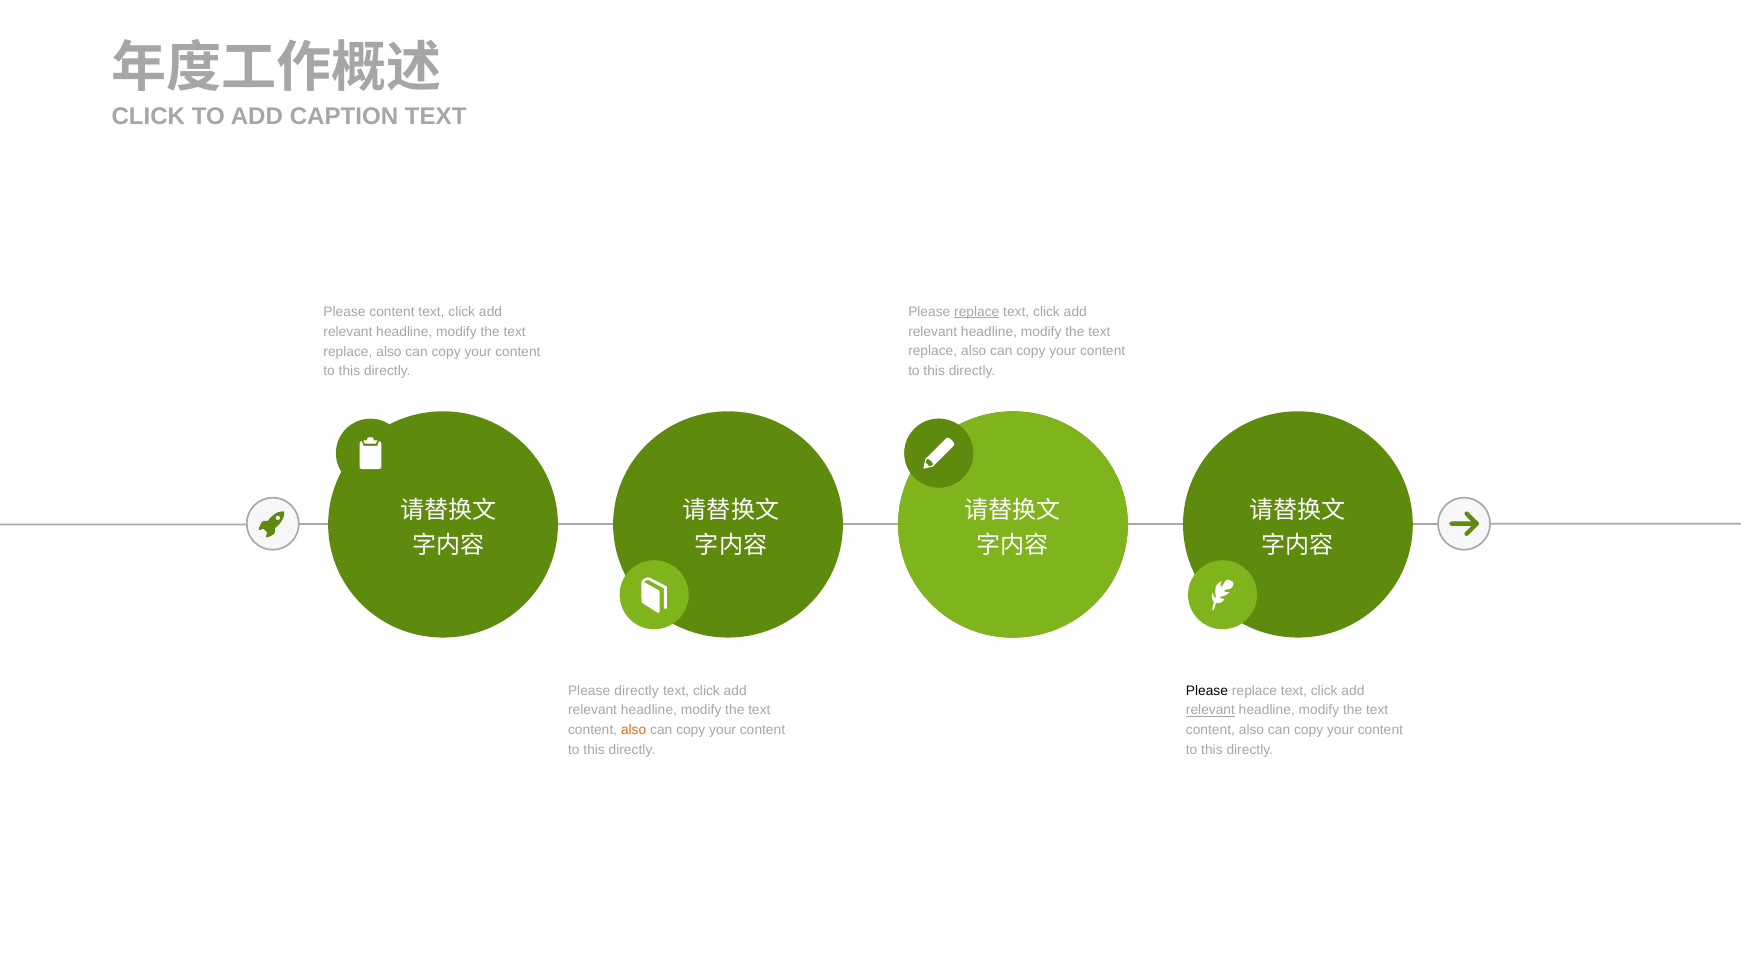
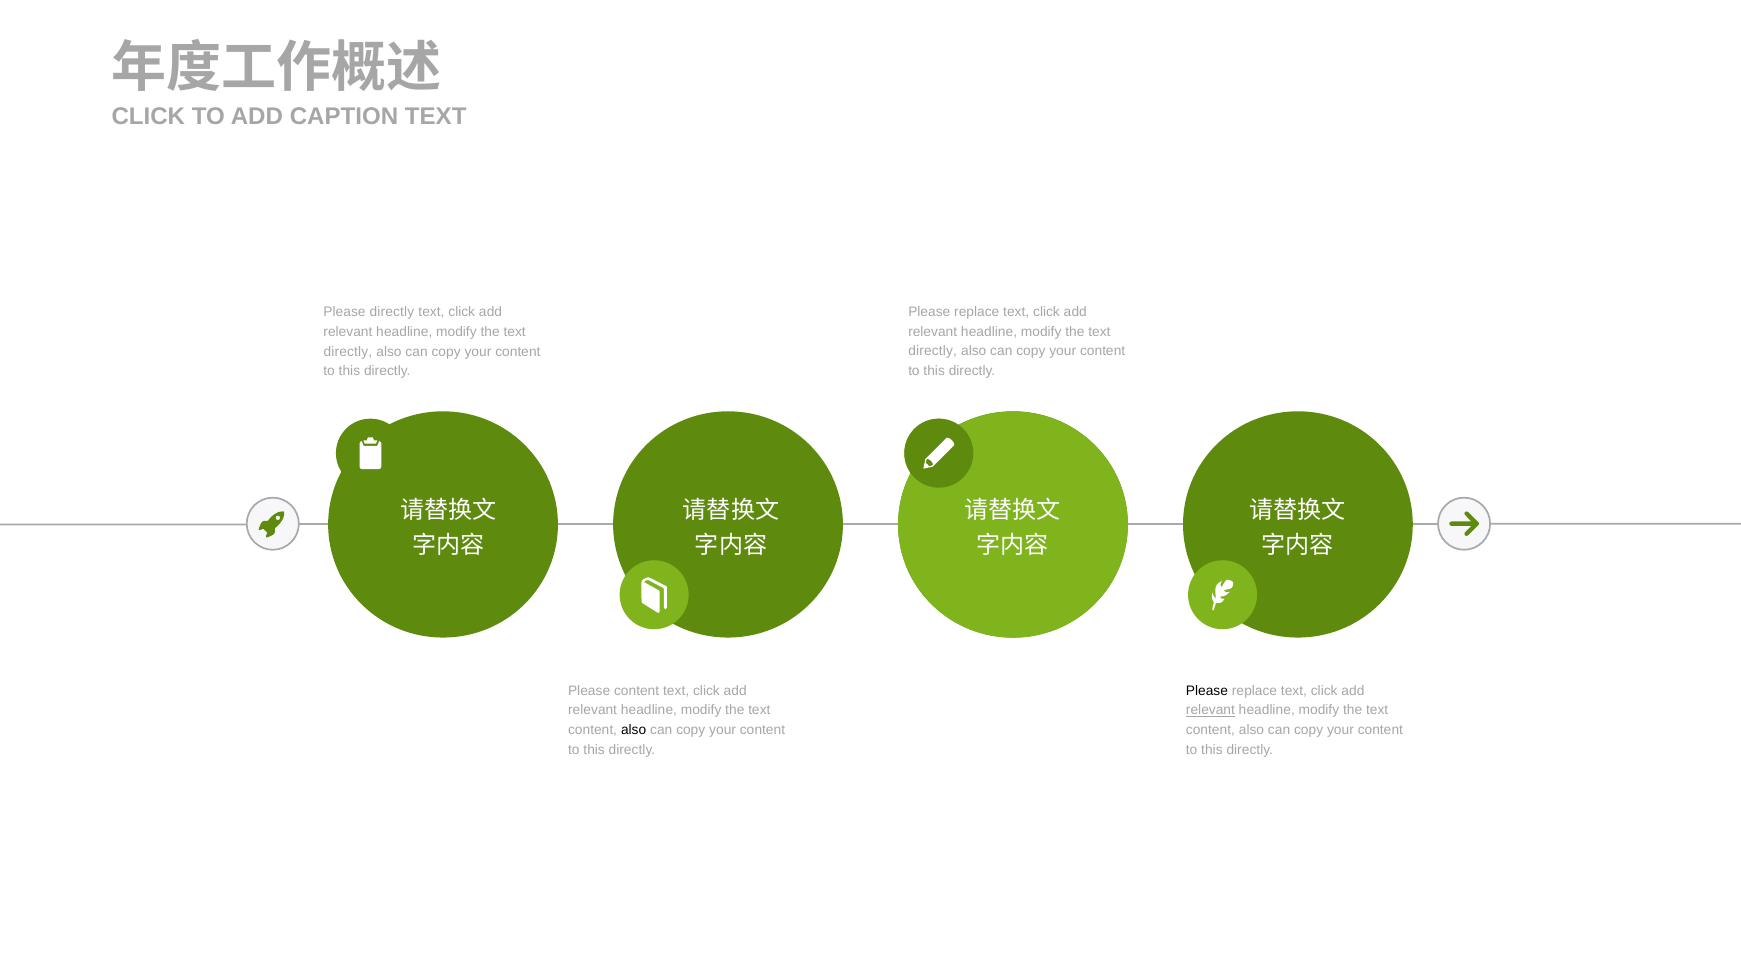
Please content: content -> directly (392, 312)
replace underline: present -> none (977, 312)
replace: replace -> directly (348, 352)
replace: replace -> directly (933, 352)
Please directly: directly -> content (637, 691)
also colour: orange -> black (634, 730)
